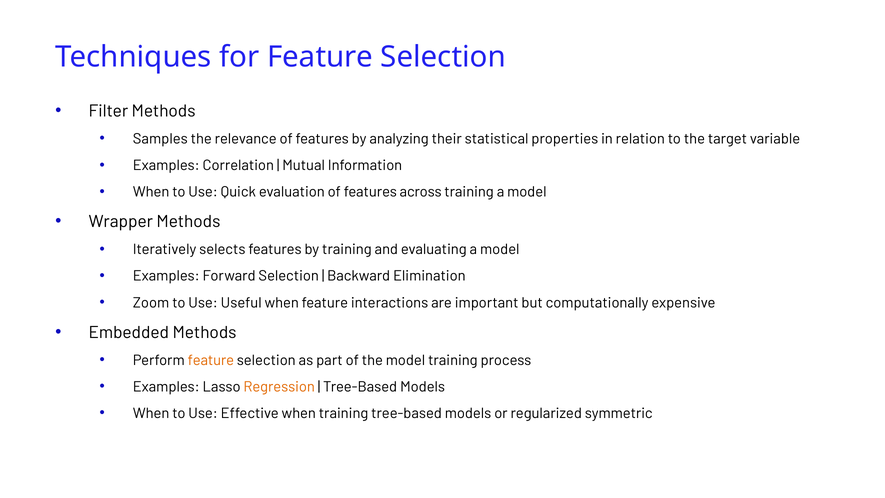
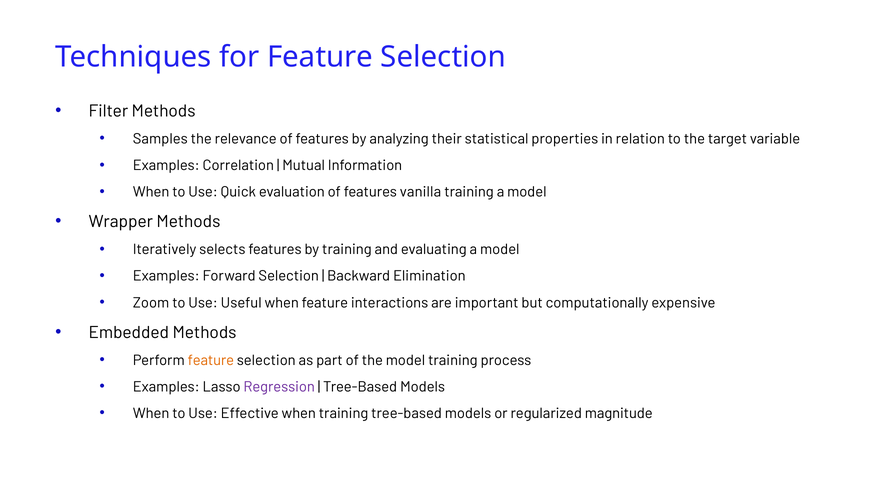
across: across -> vanilla (421, 192)
Regression colour: orange -> purple (279, 387)
symmetric: symmetric -> magnitude (619, 413)
